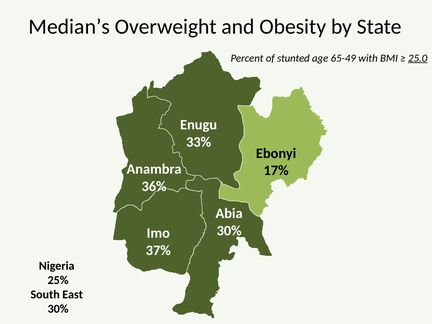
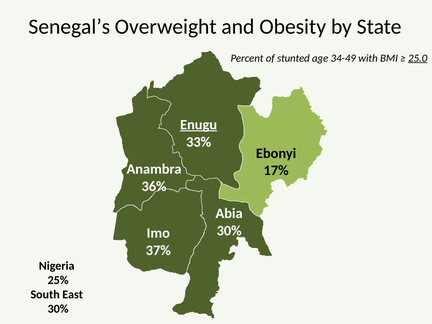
Median’s: Median’s -> Senegal’s (69, 27)
65-49: 65-49 -> 34-49 (343, 58)
Enugu underline: none -> present (199, 125)
